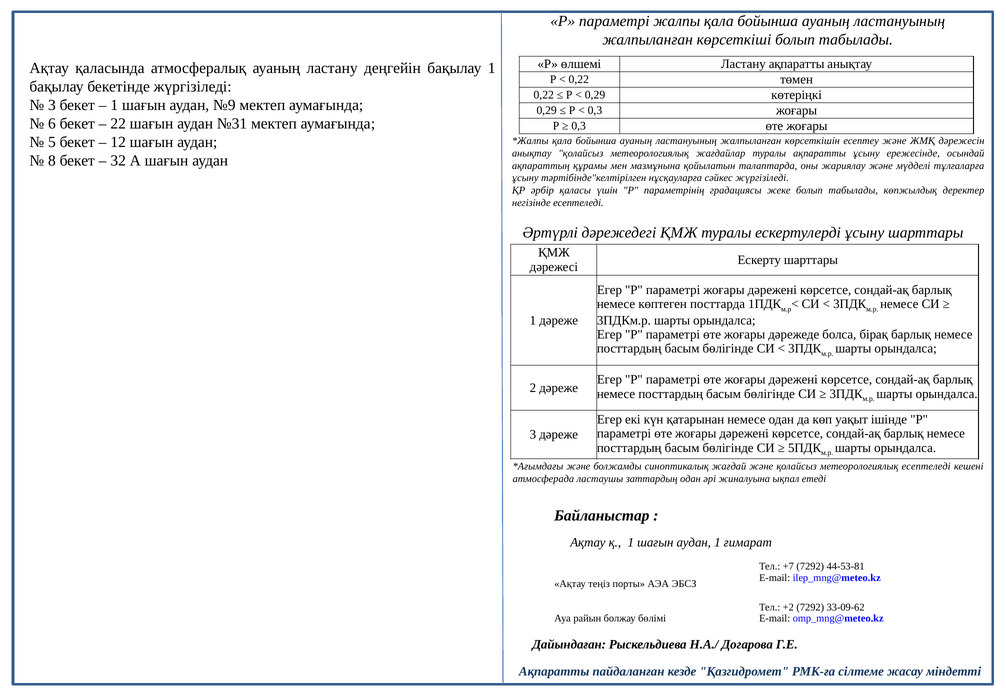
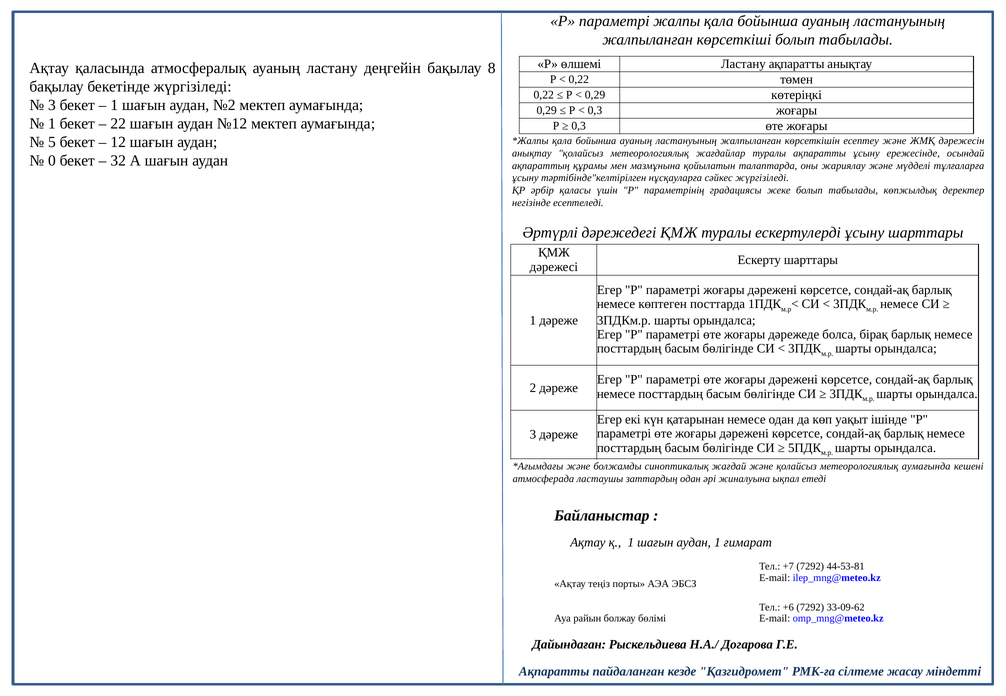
бақылау 1: 1 -> 8 (492, 68)
№9: №9 -> №2 (224, 105)
6: 6 -> 1 (52, 124)
№31: №31 -> №12 (232, 124)
8: 8 -> 0 (52, 161)
метеорологиялық есептеледі: есептеледі -> аумағында (926, 467)
+2: +2 -> +6 (788, 608)
